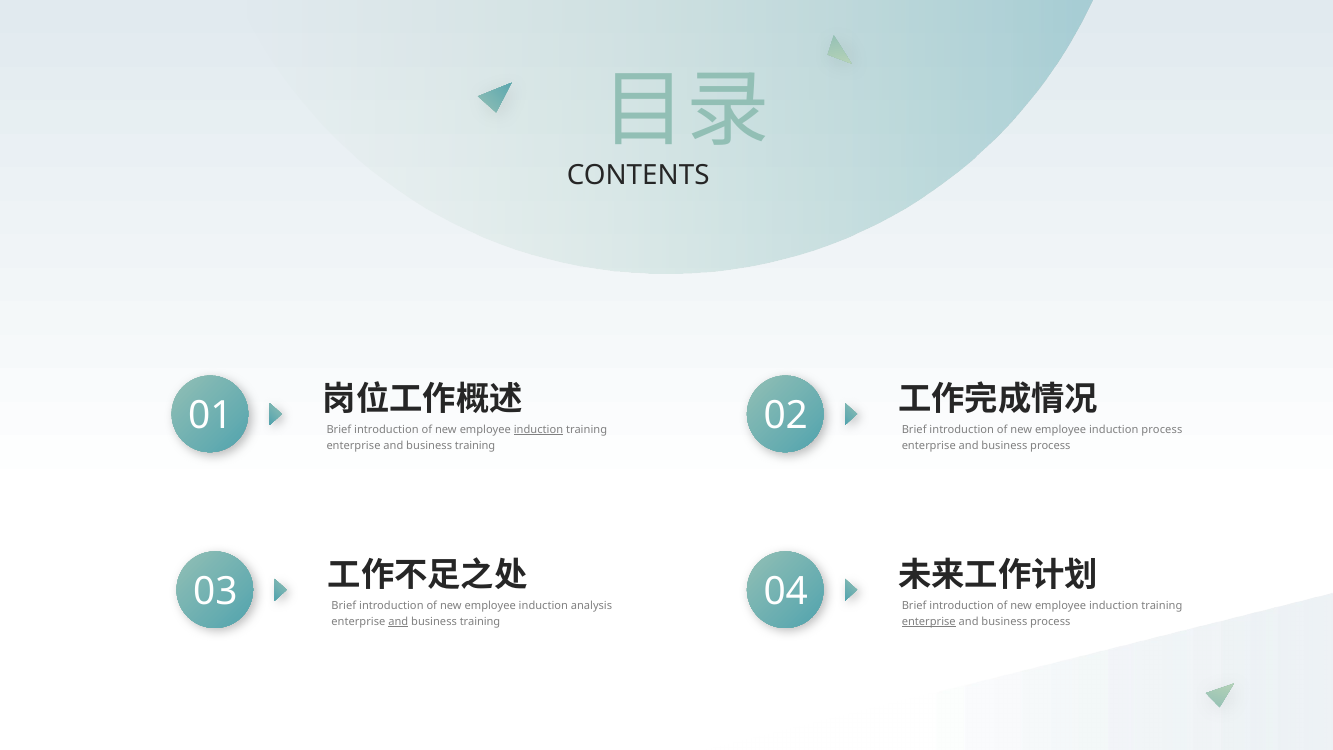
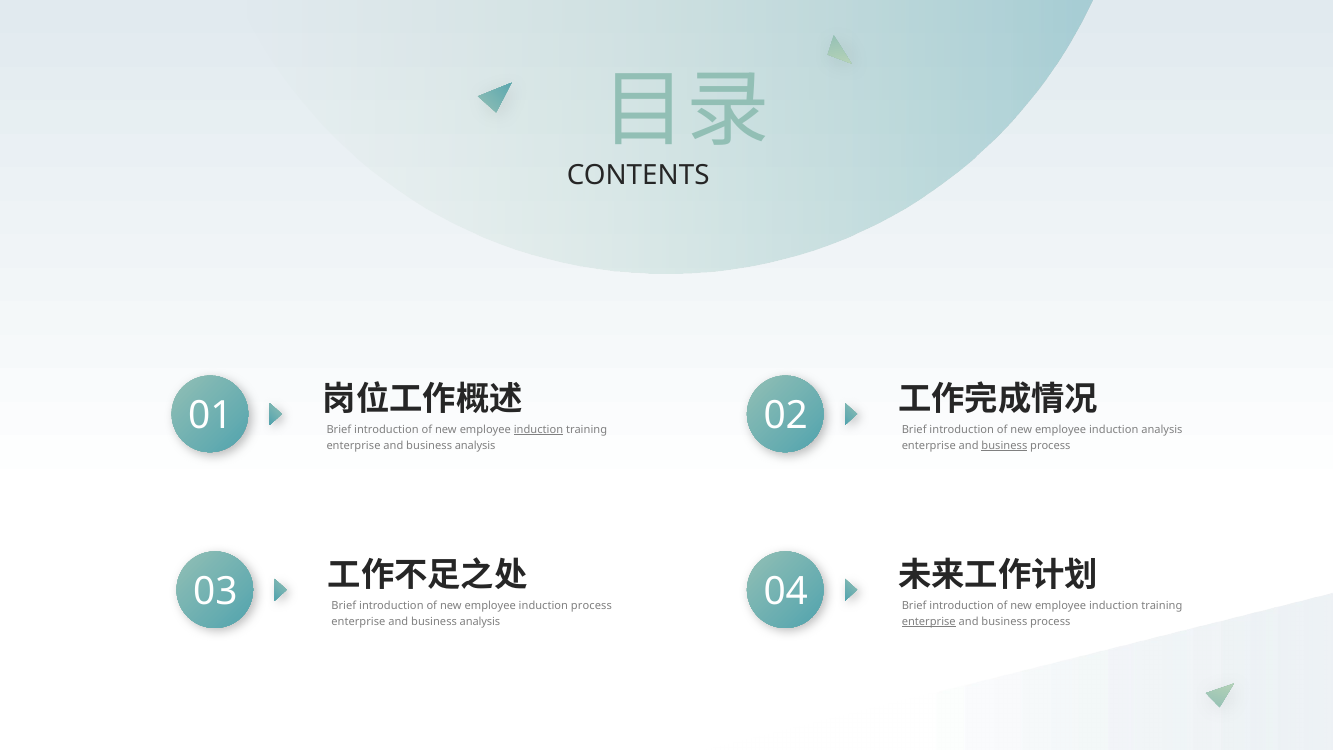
induction process: process -> analysis (1162, 430)
training: training -> analysis (475, 446)
business underline: none -> present (1004, 446)
induction analysis: analysis -> process (591, 605)
and underline: present -> none (398, 621)
training: training -> analysis (480, 621)
